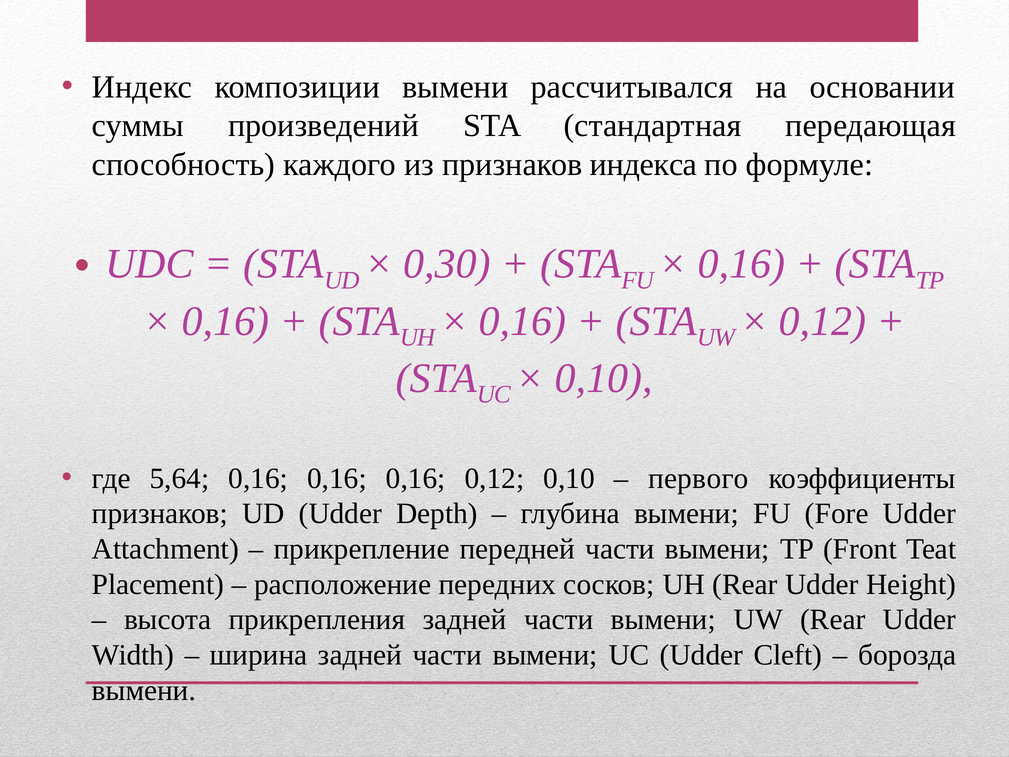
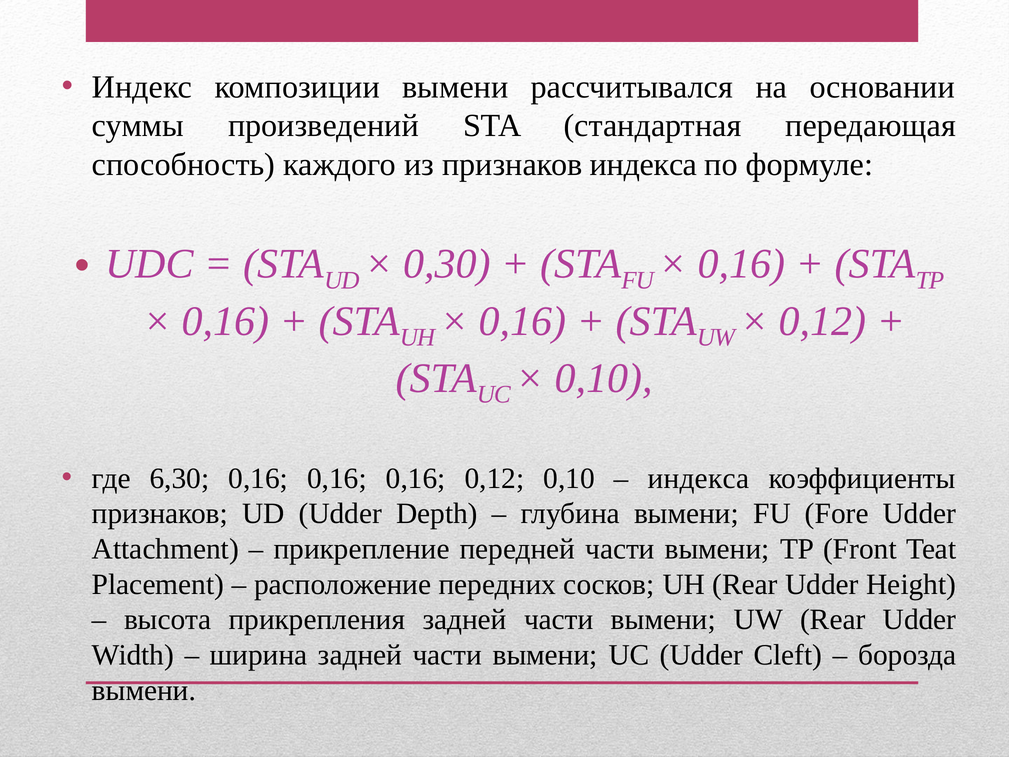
5,64: 5,64 -> 6,30 (179, 478)
первого: первого -> индекса (698, 478)
